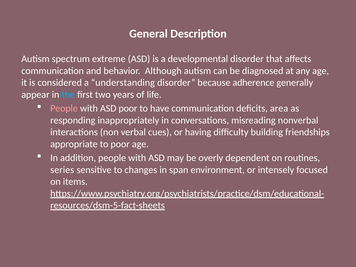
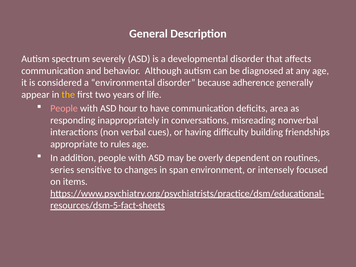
extreme: extreme -> severely (109, 59)
understanding: understanding -> environmental (123, 83)
the colour: light blue -> yellow (68, 95)
ASD poor: poor -> hour (128, 108)
to poor: poor -> rules (120, 144)
